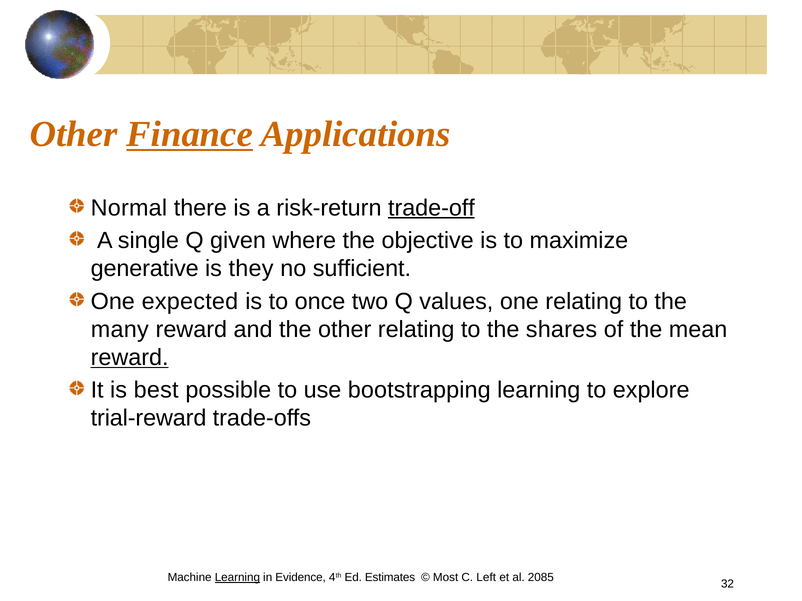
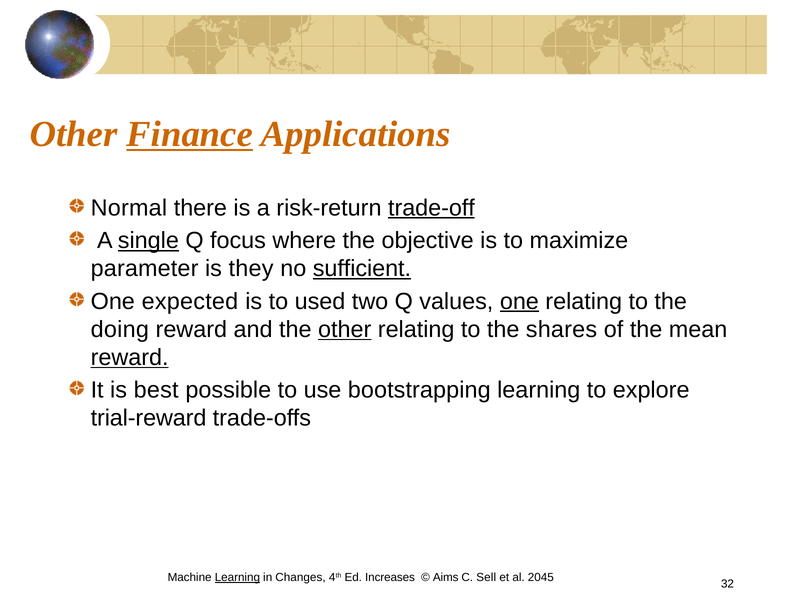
single underline: none -> present (148, 241)
given: given -> focus (238, 241)
generative: generative -> parameter (145, 269)
sufficient underline: none -> present (362, 269)
once: once -> used (320, 302)
one underline: none -> present (519, 302)
many: many -> doing (120, 330)
other underline: none -> present (345, 330)
Evidence: Evidence -> Changes (301, 578)
Estimates: Estimates -> Increases (390, 578)
Most: Most -> Aims (446, 578)
Left: Left -> Sell (486, 578)
2085: 2085 -> 2045 (541, 578)
